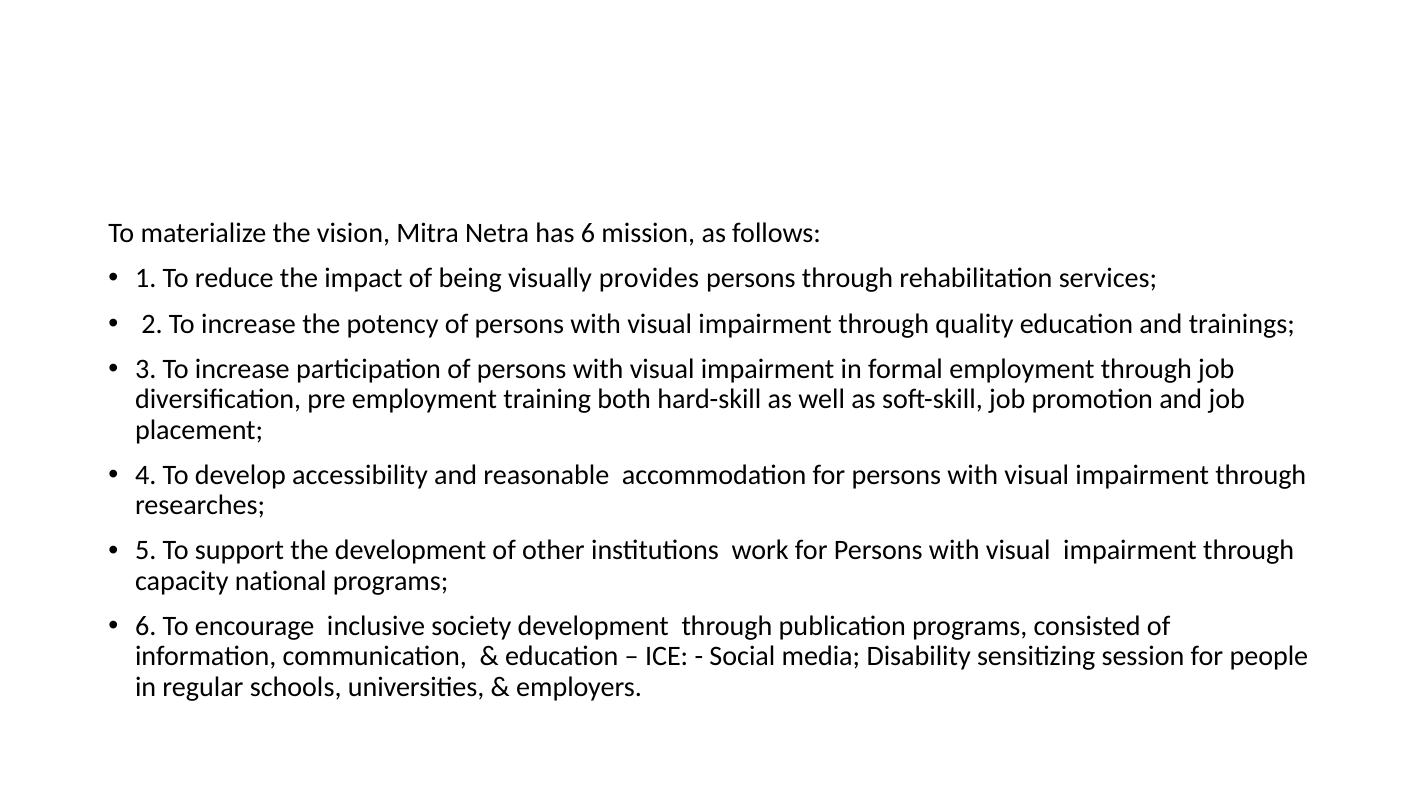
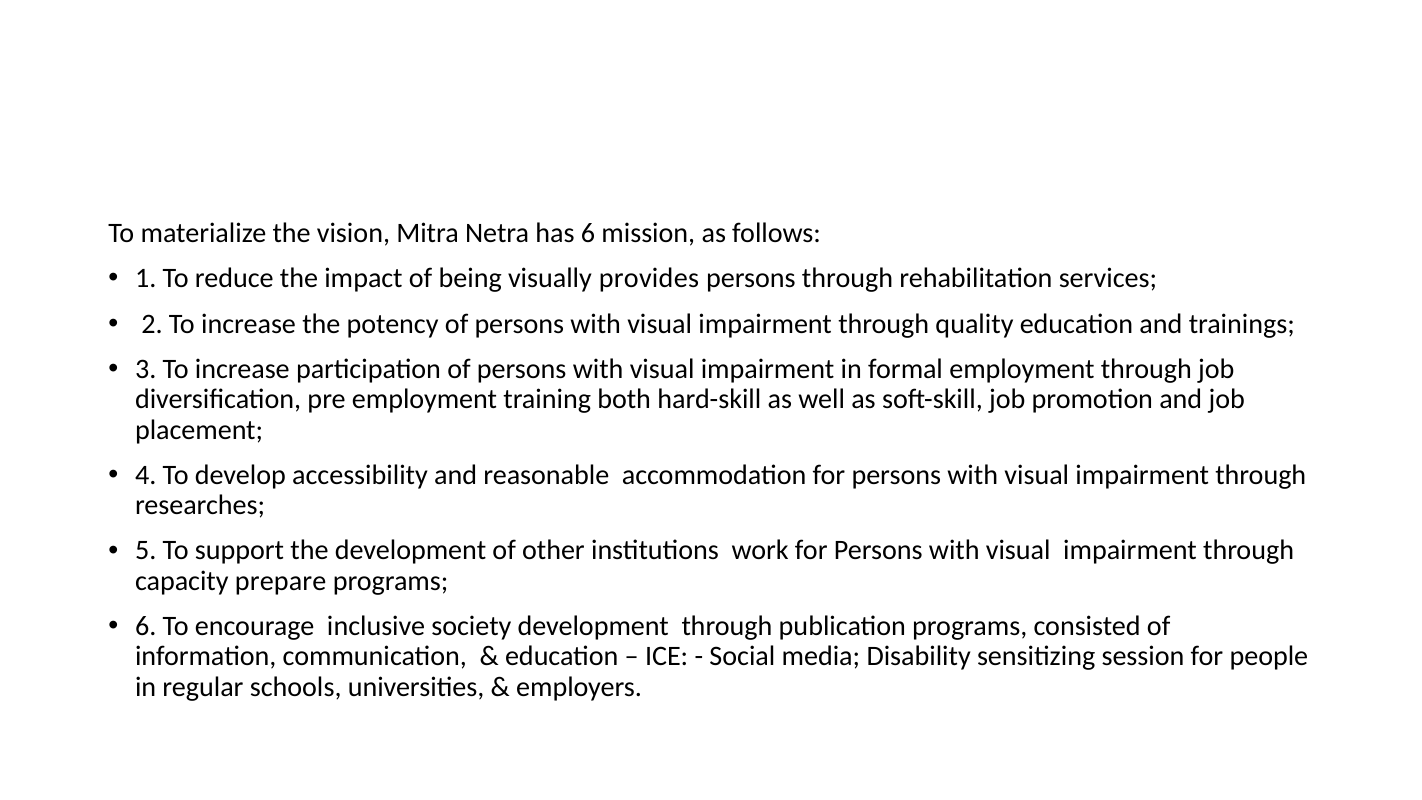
national: national -> prepare (281, 581)
